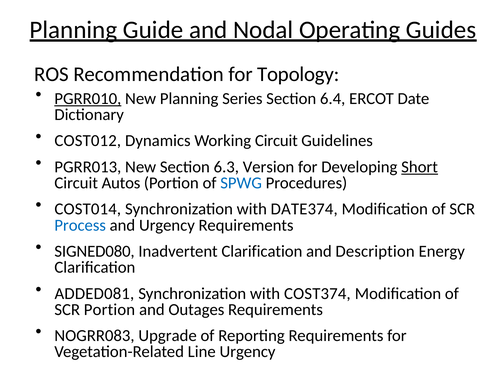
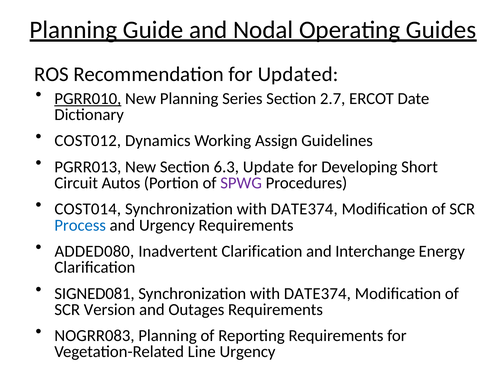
Topology: Topology -> Updated (298, 74)
6.4: 6.4 -> 2.7 (333, 98)
Working Circuit: Circuit -> Assign (276, 141)
Version: Version -> Update (268, 167)
Short underline: present -> none (420, 167)
SPWG colour: blue -> purple (241, 183)
SIGNED080: SIGNED080 -> ADDED080 (94, 251)
Description: Description -> Interchange (375, 251)
ADDED081: ADDED081 -> SIGNED081 (95, 293)
COST374: COST374 -> DATE374 (317, 293)
SCR Portion: Portion -> Version (110, 309)
NOGRR083 Upgrade: Upgrade -> Planning (168, 335)
